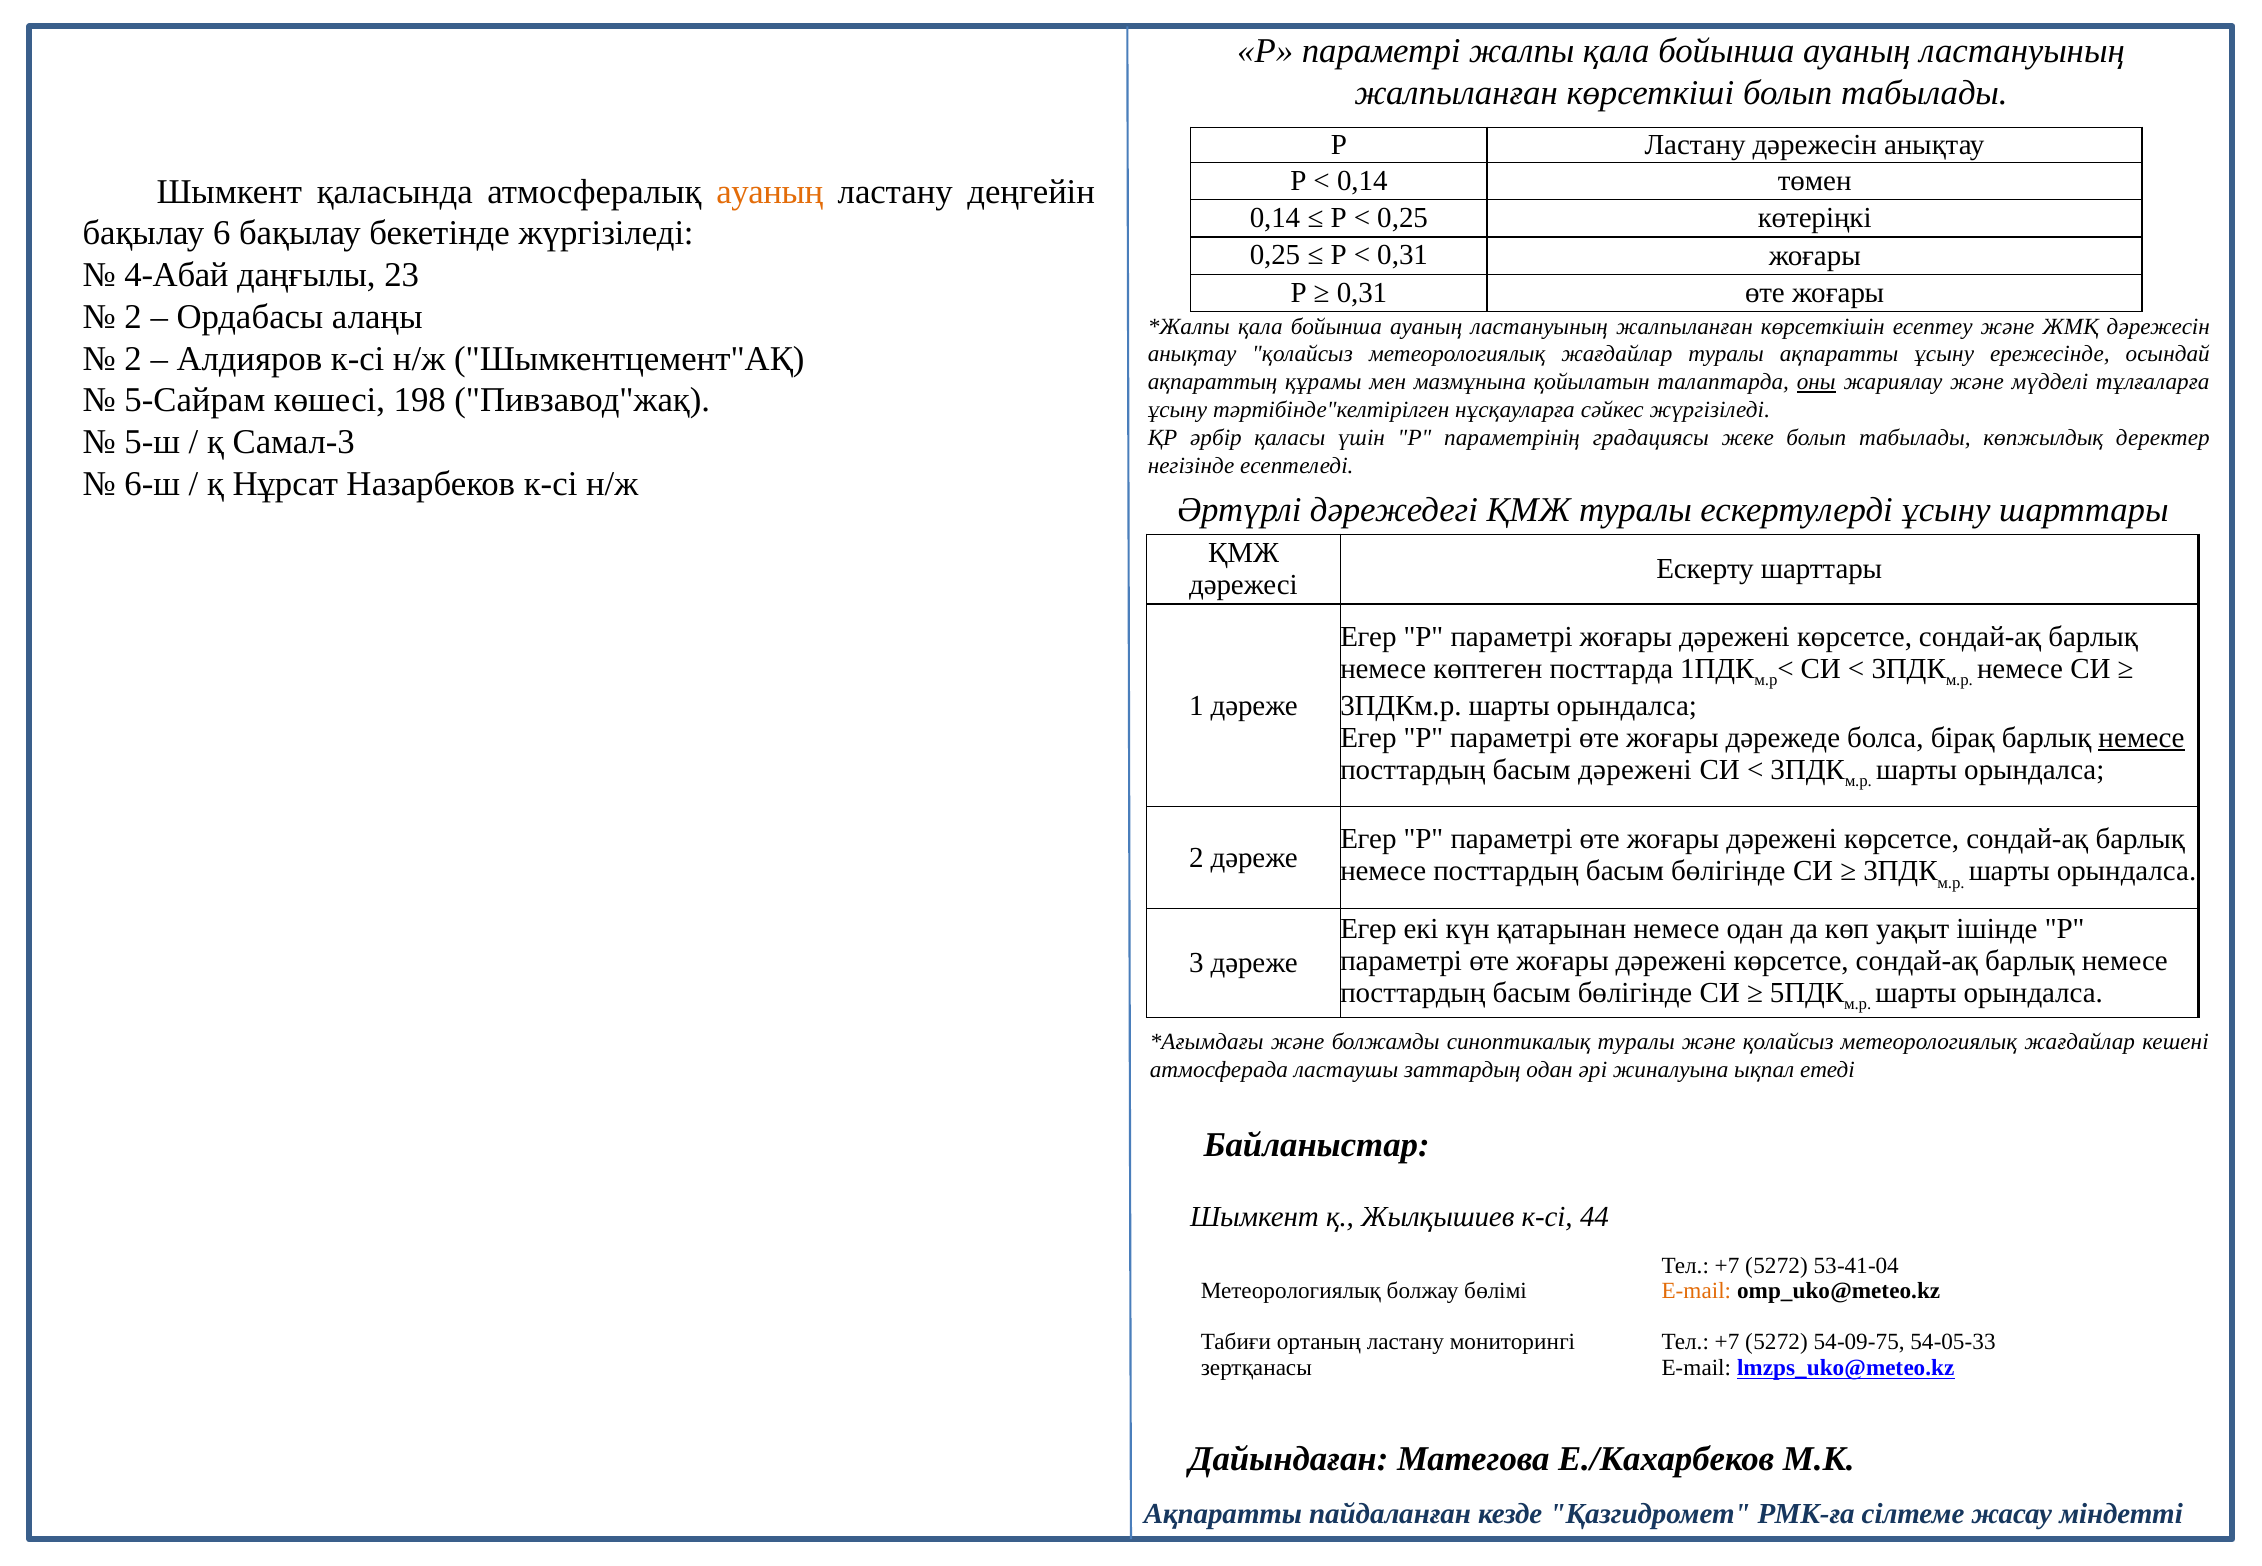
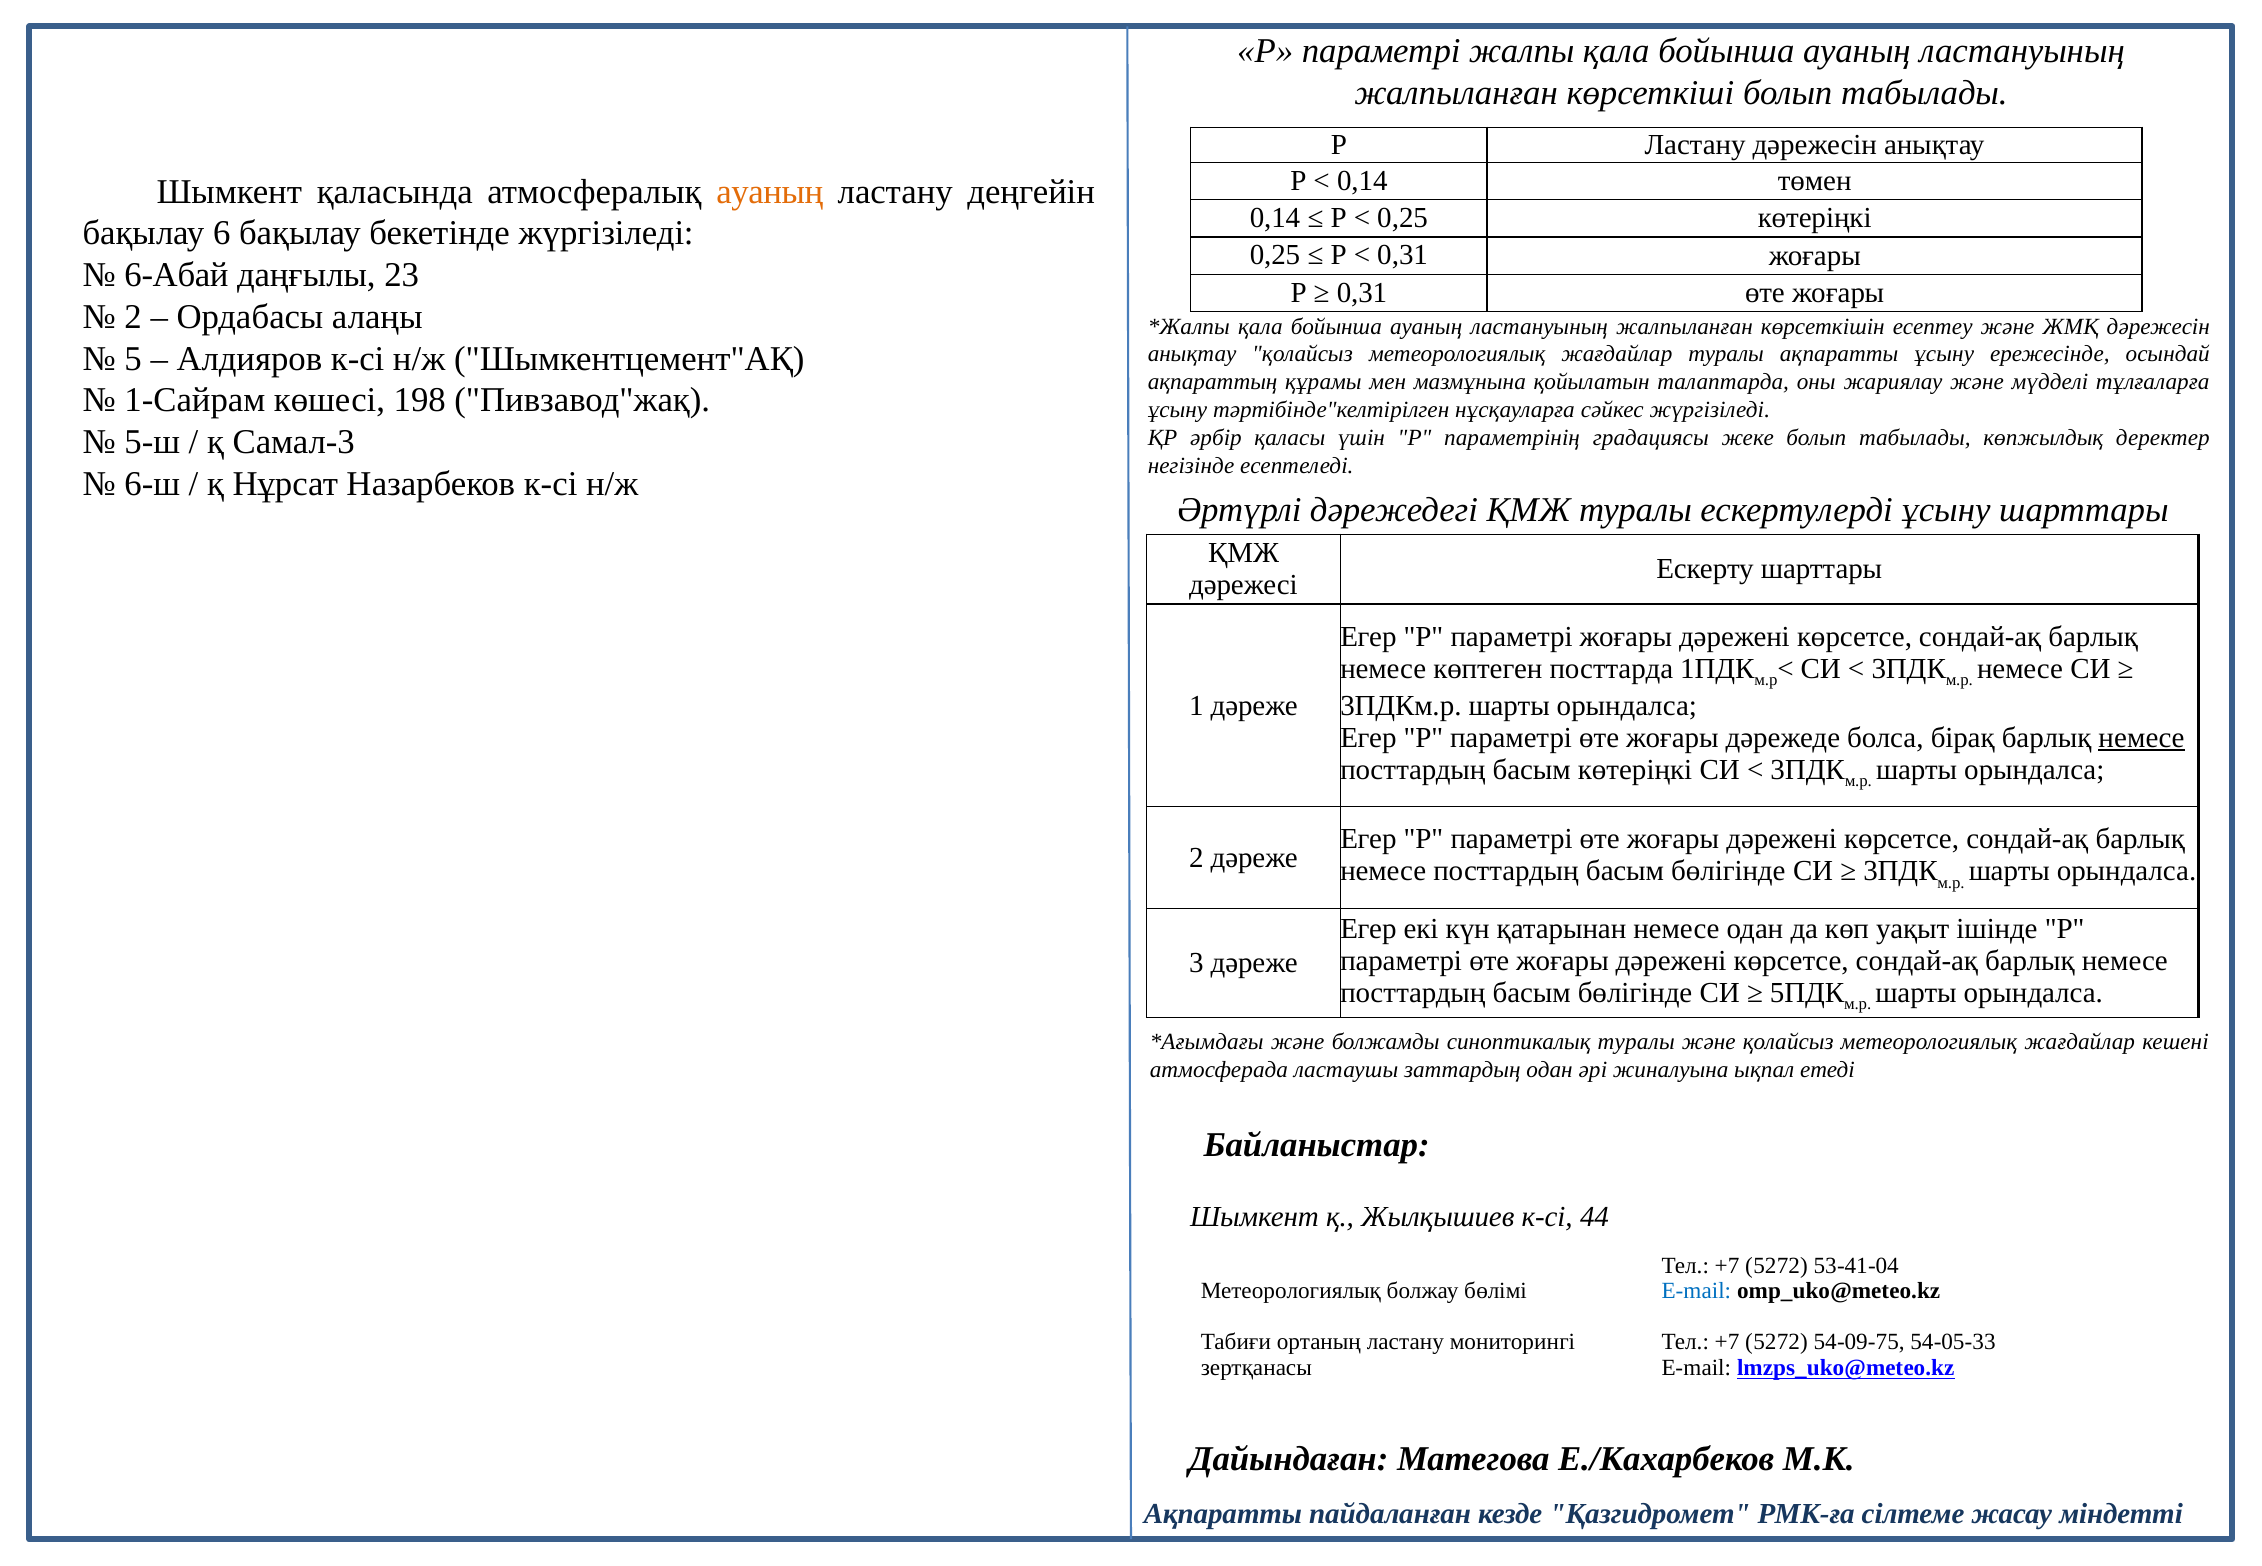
4-Абай: 4-Абай -> 6-Абай (176, 275)
2: 2 -> 5 (133, 359)
оны underline: present -> none (1816, 382)
5-Сайрам: 5-Сайрам -> 1-Сайрам (195, 400)
басым дәрежені: дәрежені -> көтеріңкі (1635, 770)
E-mail colour: orange -> blue (1696, 1291)
